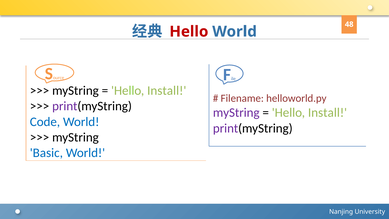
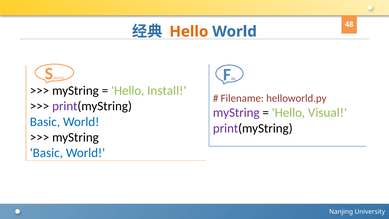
Hello colour: red -> orange (189, 32)
Install: Install -> Visual (327, 113)
Code: Code -> Basic (45, 122)
